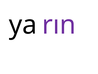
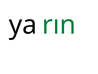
rın colour: purple -> green (59, 25)
